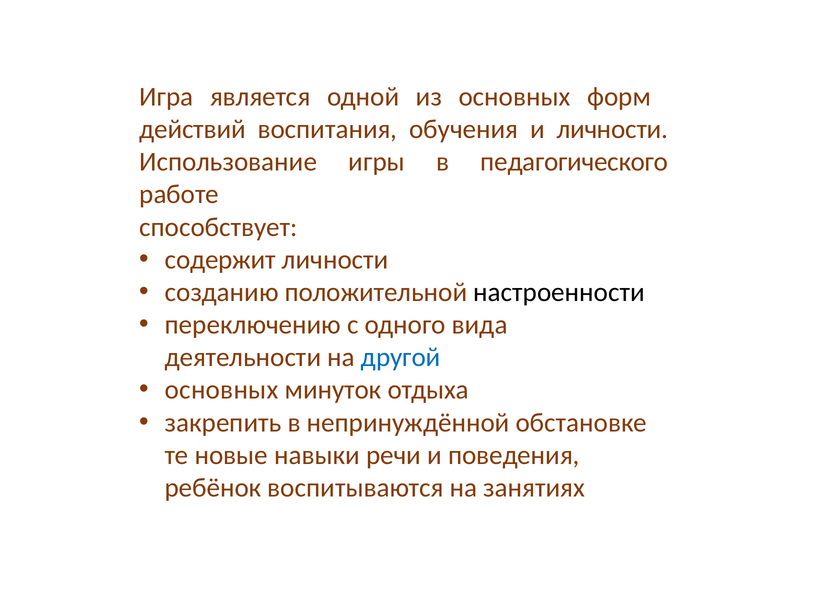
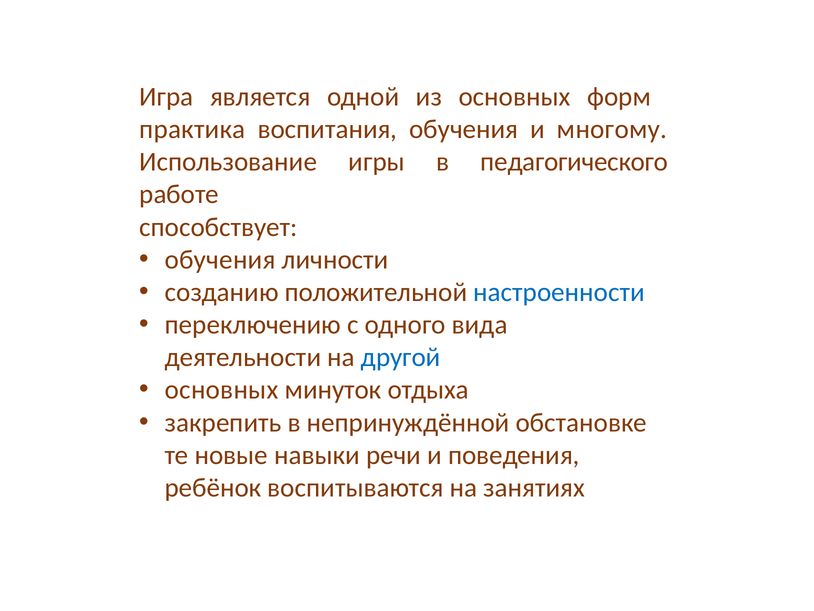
действий: действий -> практика (192, 129)
и личности: личности -> многому (612, 129)
содержит: содержит -> обучения (220, 259)
настроенности colour: black -> blue (559, 292)
